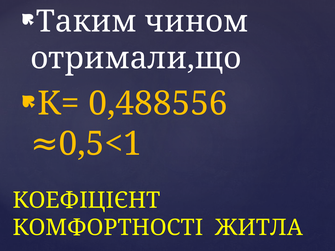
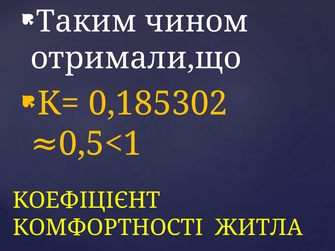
0,488556: 0,488556 -> 0,185302 (158, 104)
